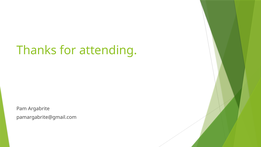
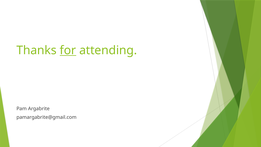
for underline: none -> present (68, 50)
